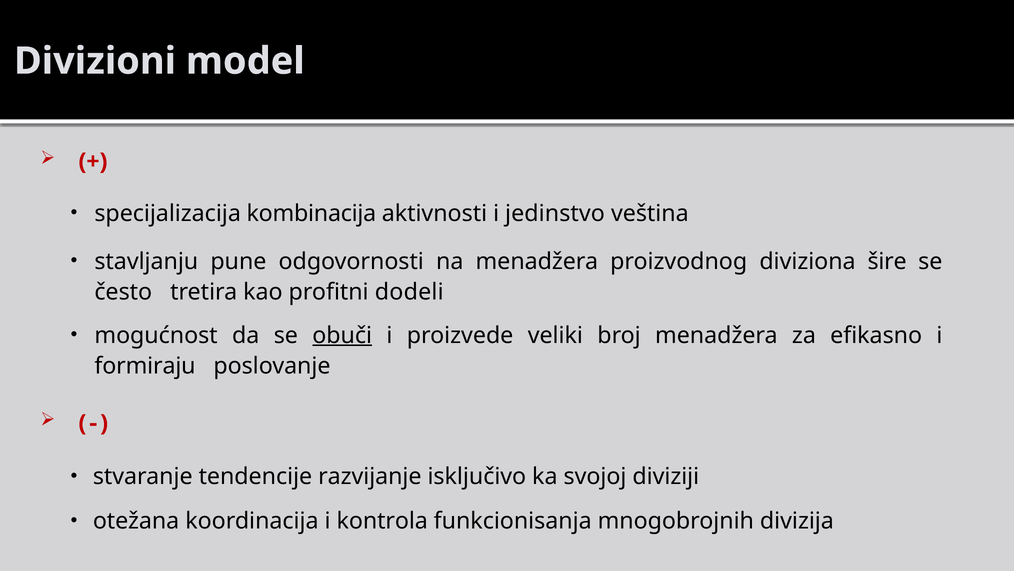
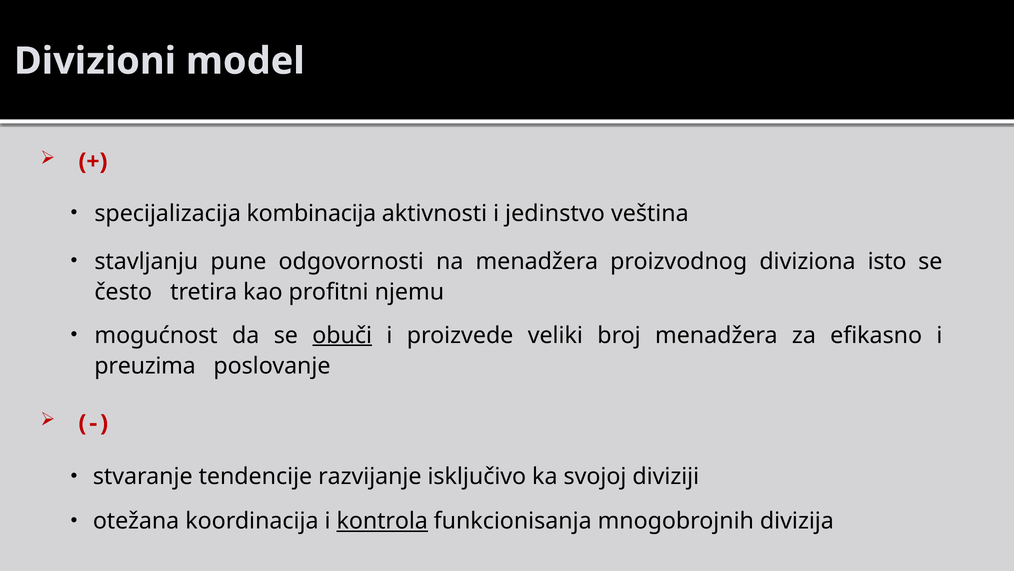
šire: šire -> isto (887, 261)
dodeli: dodeli -> njemu (409, 292)
formiraju: formiraju -> preuzima (145, 366)
kontrola underline: none -> present (382, 521)
